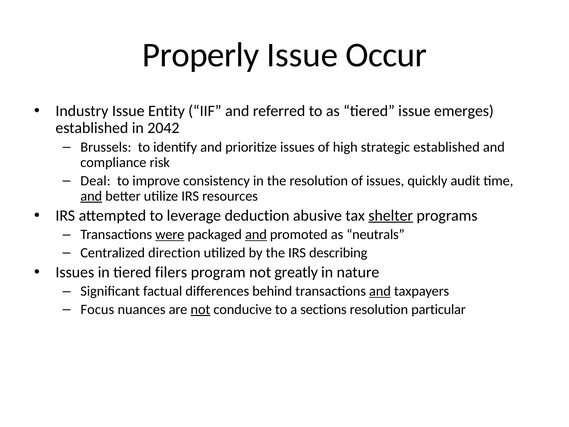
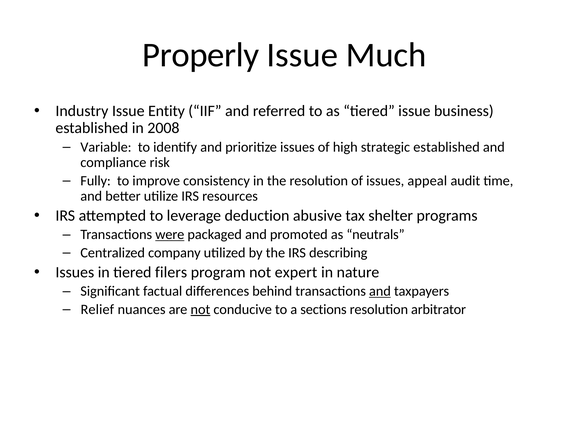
Occur: Occur -> Much (386, 55)
emerges: emerges -> business (464, 111)
2042: 2042 -> 2008 (163, 128)
Brussels: Brussels -> Variable (106, 147)
Deal: Deal -> Fully (96, 181)
quickly: quickly -> appeal (427, 181)
and underline: present -> none (91, 196)
shelter underline: present -> none (391, 215)
and underline: present -> none (256, 234)
direction: direction -> company (174, 253)
greatly: greatly -> expert (296, 272)
Focus: Focus -> Relief (97, 309)
particular: particular -> arbitrator (439, 309)
